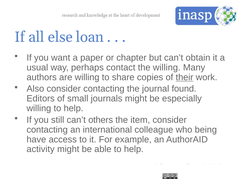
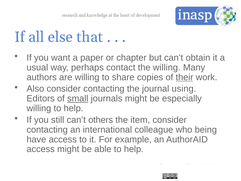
loan: loan -> that (90, 37)
found: found -> using (184, 89)
small underline: none -> present (78, 98)
activity: activity -> access (41, 149)
